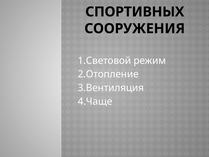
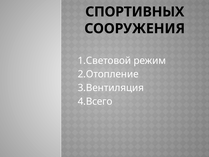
4.Чаще: 4.Чаще -> 4.Всего (95, 101)
